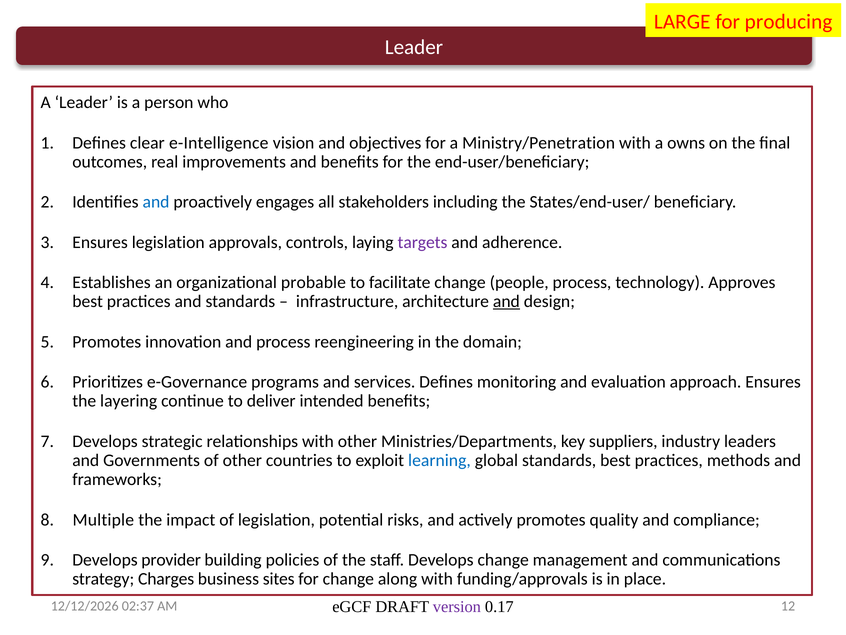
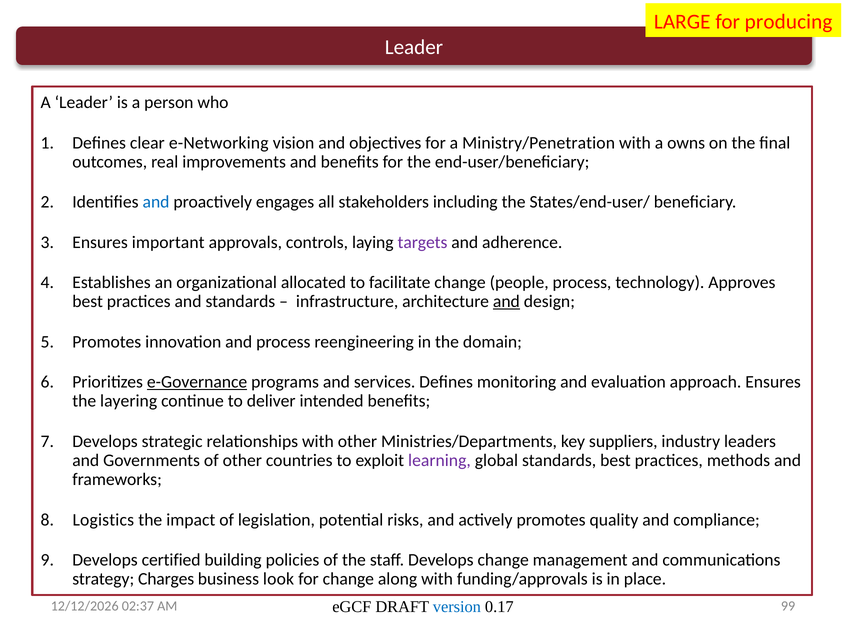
e-Intelligence: e-Intelligence -> e-Networking (219, 143)
Ensures legislation: legislation -> important (168, 242)
probable: probable -> allocated (314, 282)
e-Governance underline: none -> present (197, 382)
learning colour: blue -> purple (439, 460)
Multiple: Multiple -> Logistics (103, 519)
provider: provider -> certified (171, 559)
sites: sites -> look (279, 579)
version colour: purple -> blue (457, 606)
12: 12 -> 99 (788, 606)
